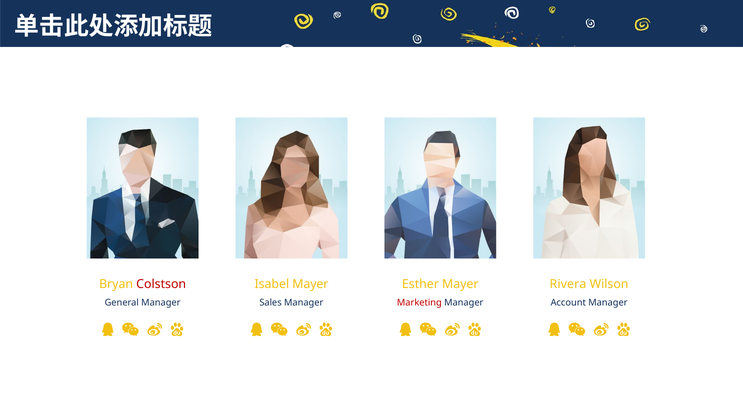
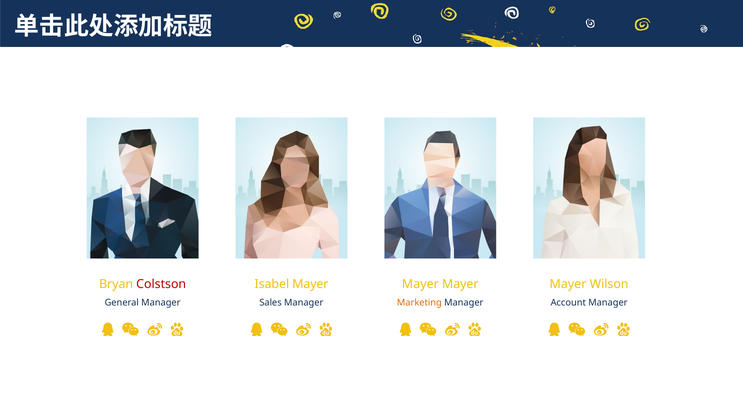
Esther: Esther -> Mayer (420, 284)
Rivera: Rivera -> Mayer (568, 284)
Marketing colour: red -> orange (419, 303)
